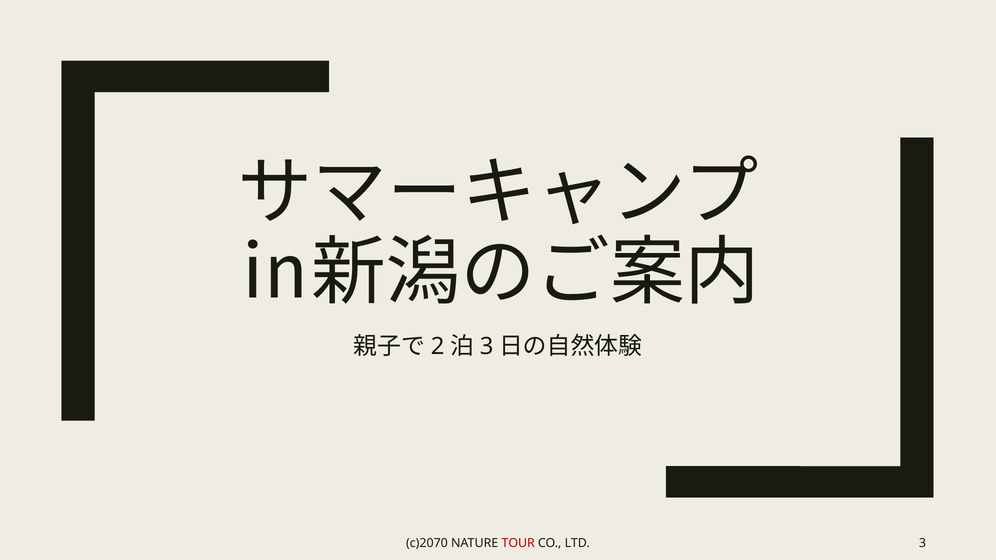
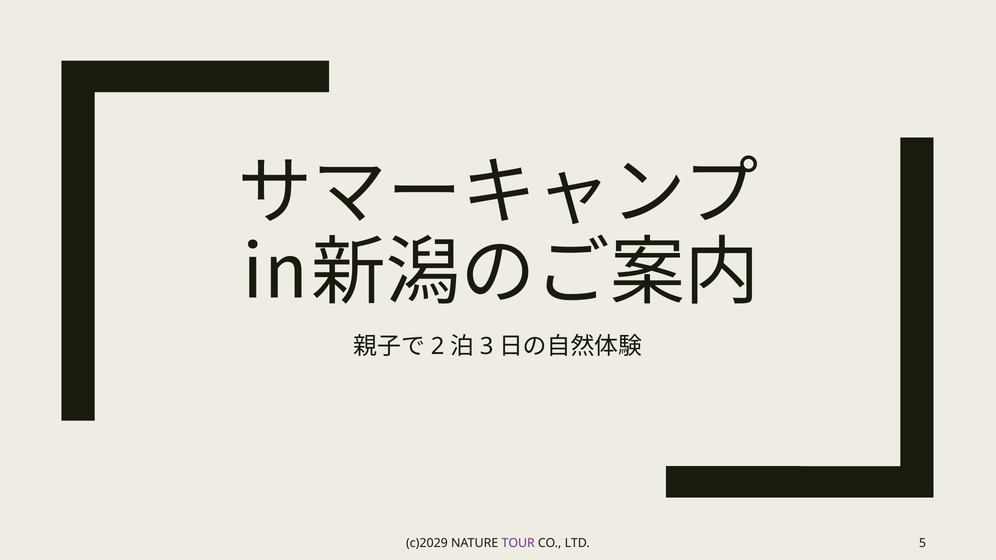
c)2070: c)2070 -> c)2029 (427, 544)
TOUR colour: red -> purple (518, 544)
LTD 3: 3 -> 5 (922, 544)
